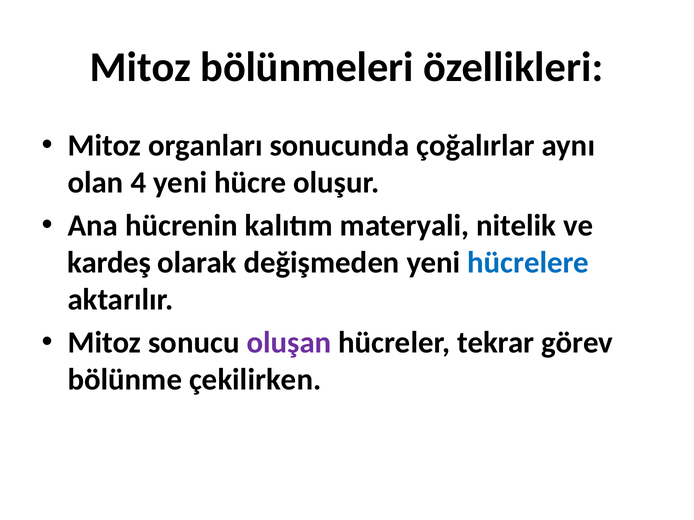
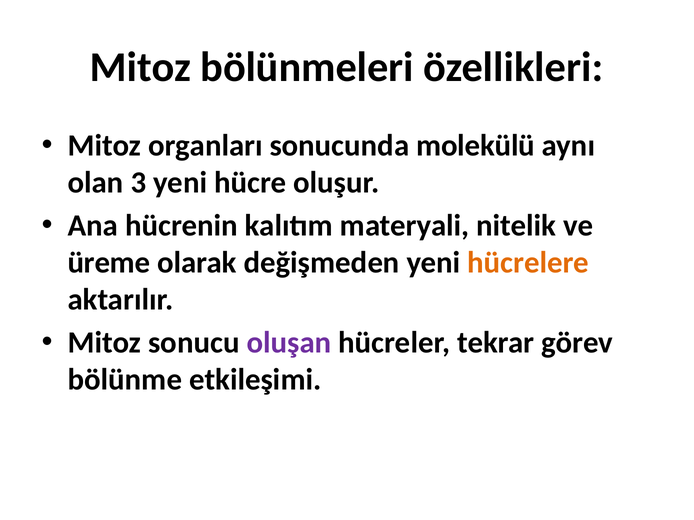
çoğalırlar: çoğalırlar -> molekülü (476, 146)
4: 4 -> 3 (138, 183)
kardeş: kardeş -> üreme (109, 263)
hücrelere colour: blue -> orange (528, 263)
çekilirken: çekilirken -> etkileşimi (255, 380)
